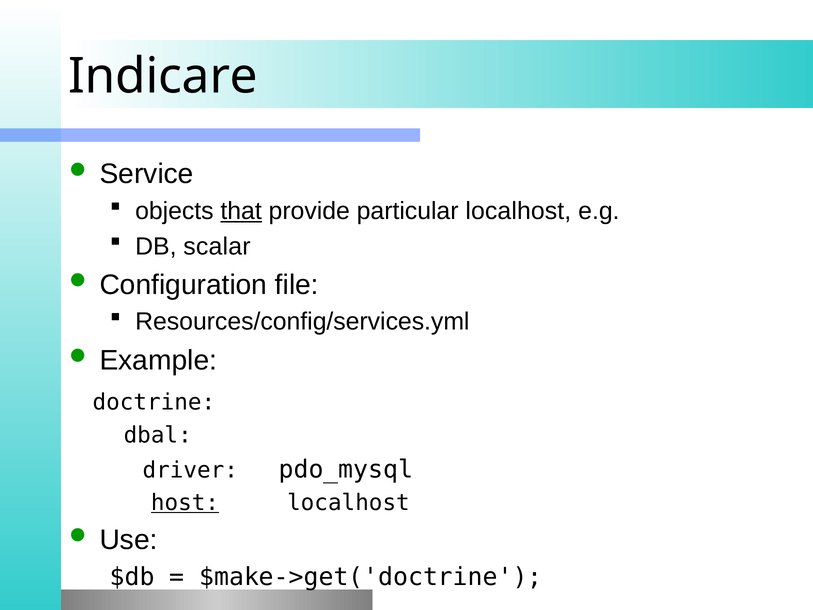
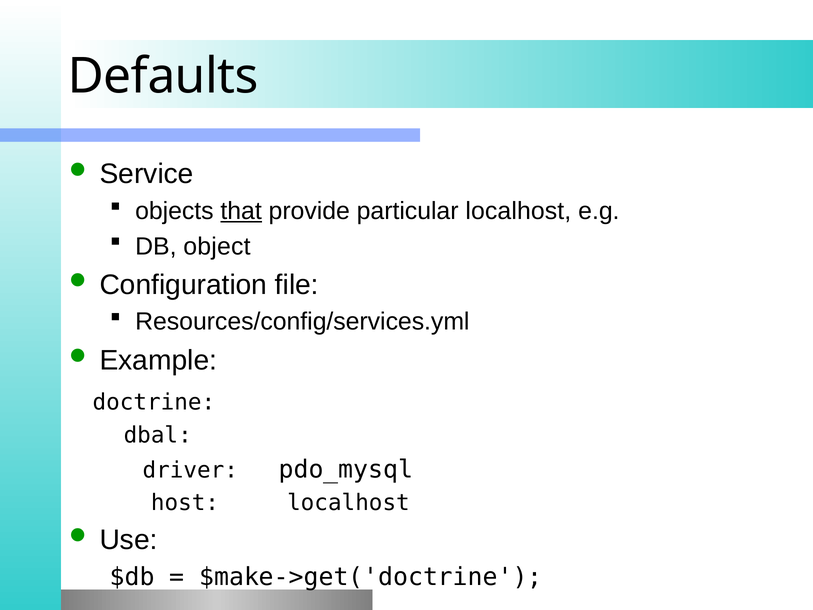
Indicare: Indicare -> Defaults (163, 76)
scalar: scalar -> object (217, 246)
host underline: present -> none (185, 503)
